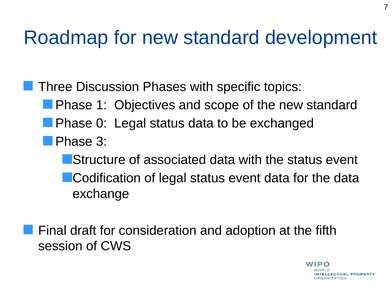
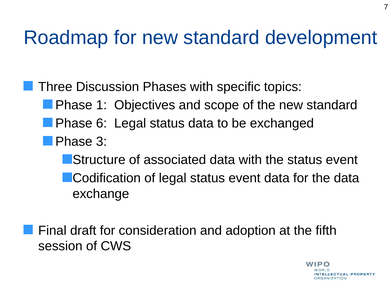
0: 0 -> 6 (101, 123)
